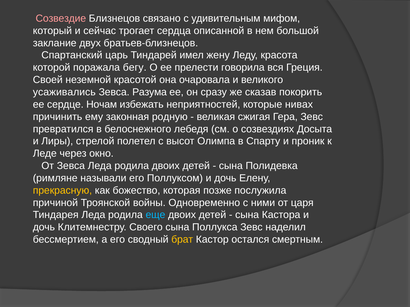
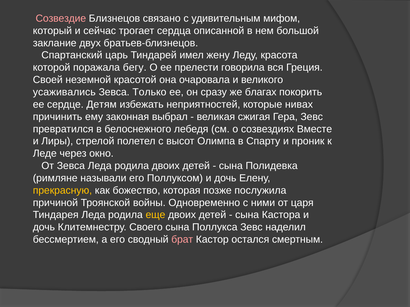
Разума: Разума -> Только (149, 92)
сказав: сказав -> благах (261, 92)
Ночам: Ночам -> Детям (102, 105)
родную: родную -> выбрал (170, 117)
Досыта: Досыта -> Вместе (315, 129)
еще colour: light blue -> yellow (155, 215)
брат colour: yellow -> pink (182, 240)
